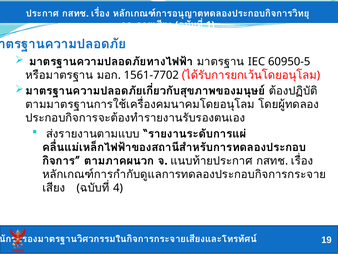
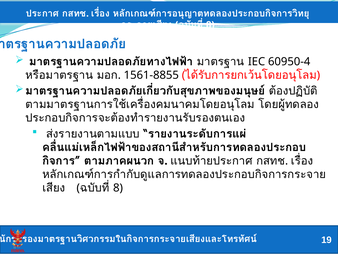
1: 1 -> 8 (210, 25)
60950-5: 60950-5 -> 60950-4 (289, 61)
1561-7702: 1561-7702 -> 1561-8855 (151, 75)
4: 4 -> 8 (118, 188)
